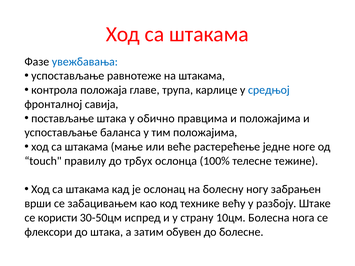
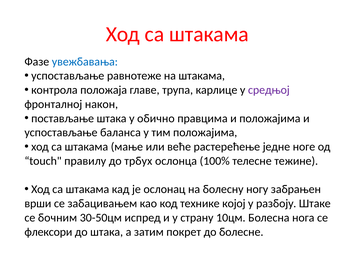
средњој colour: blue -> purple (269, 90)
савија: савија -> након (101, 104)
већу: већу -> којој (234, 204)
користи: користи -> бочним (58, 218)
обувен: обувен -> покрет (184, 232)
